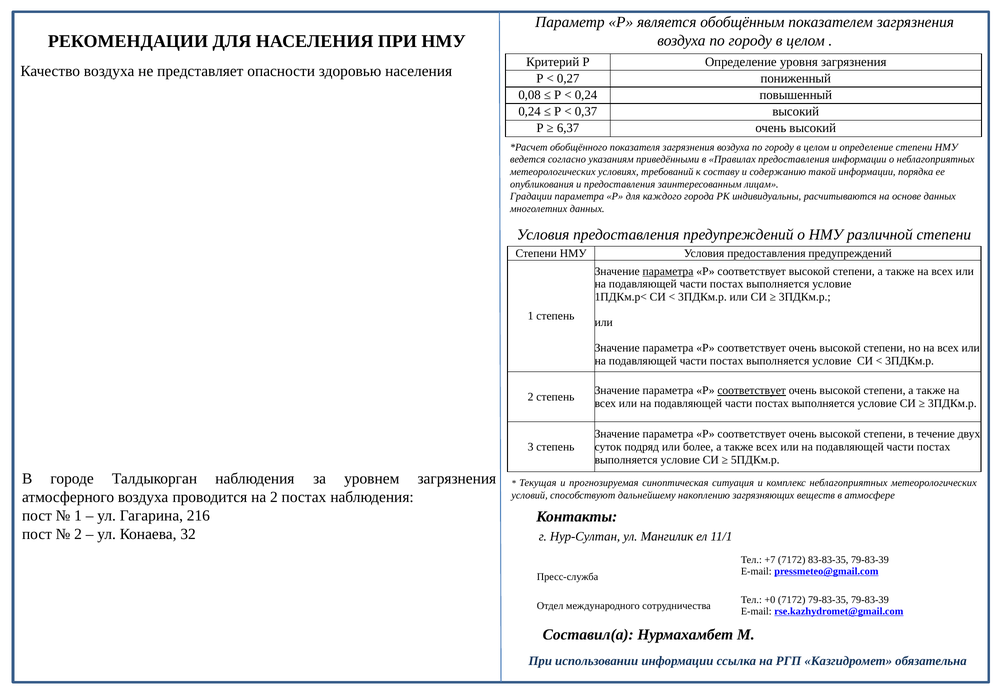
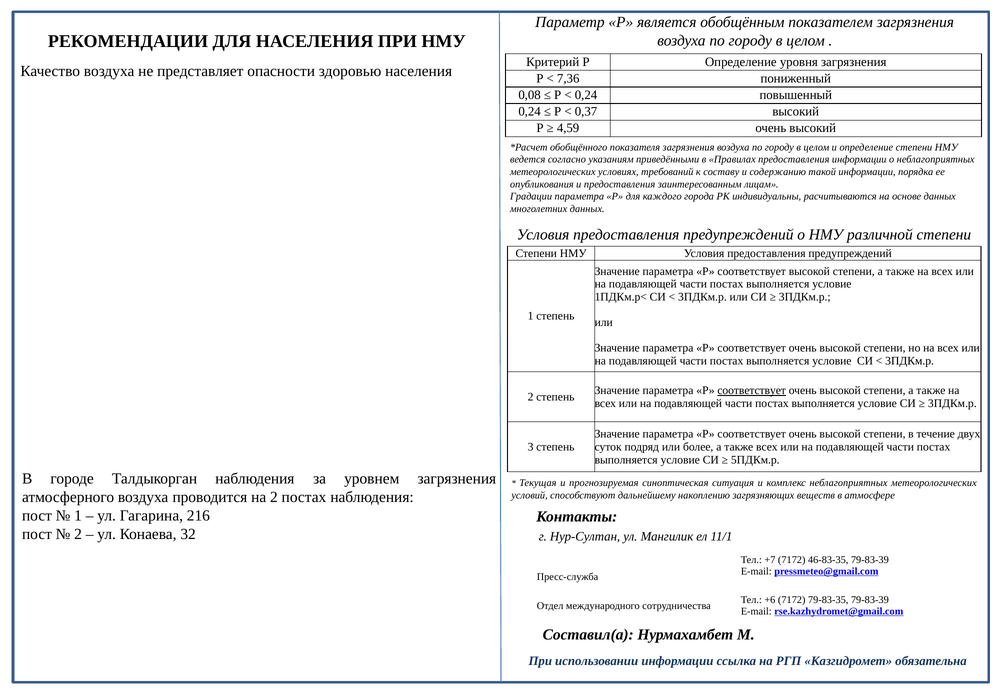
0,27: 0,27 -> 7,36 (568, 79)
6,37: 6,37 -> 4,59 (568, 128)
параметра underline: present -> none (668, 271)
83-83-35: 83-83-35 -> 46-83-35 (828, 560)
+0: +0 -> +6 (770, 600)
